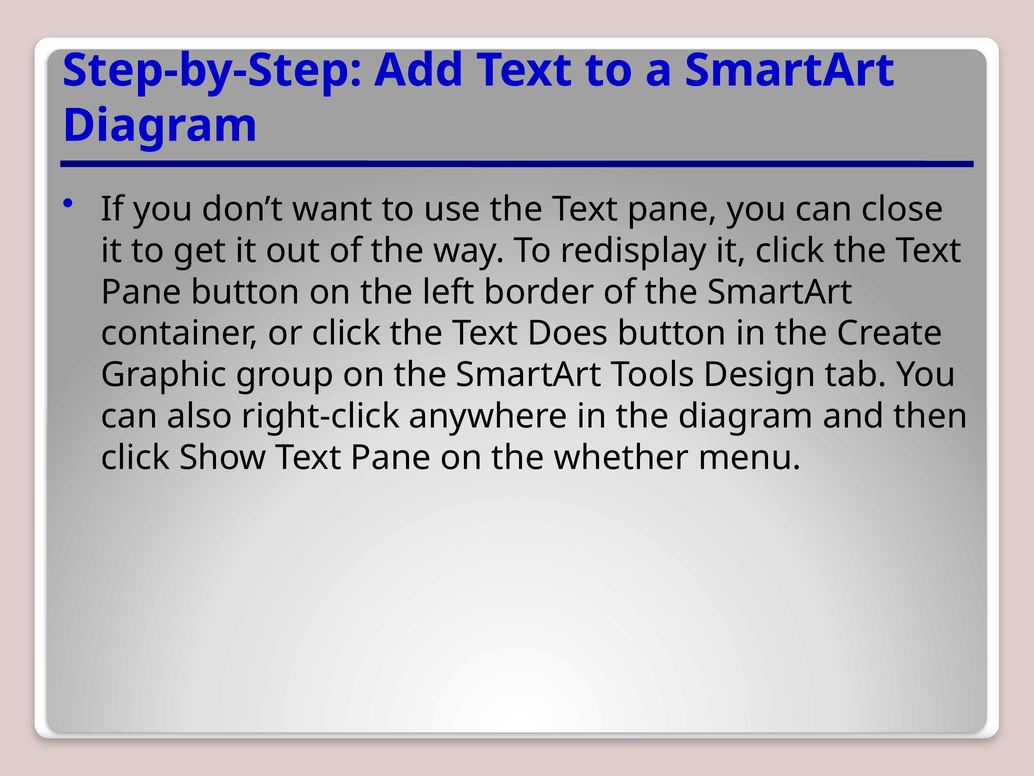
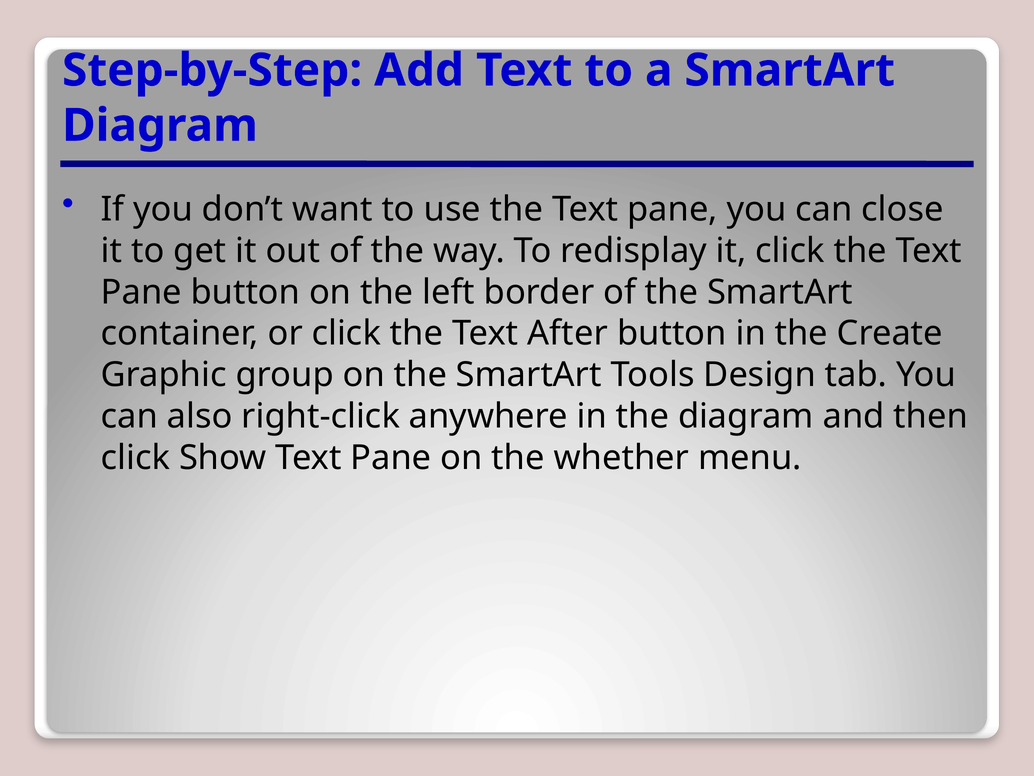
Does: Does -> After (568, 333)
